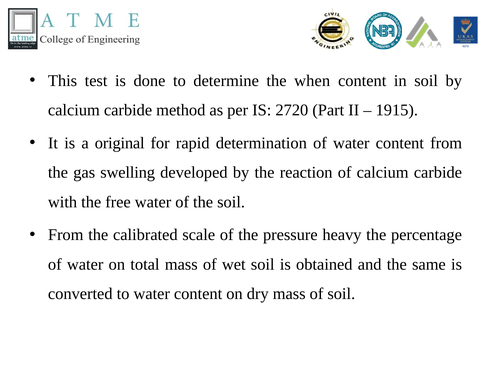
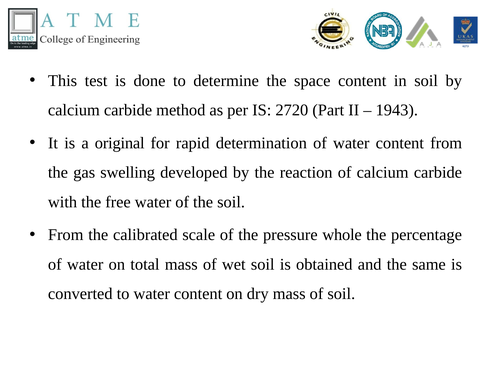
when: when -> space (312, 81)
1915: 1915 -> 1943 (397, 110)
heavy: heavy -> whole (342, 235)
